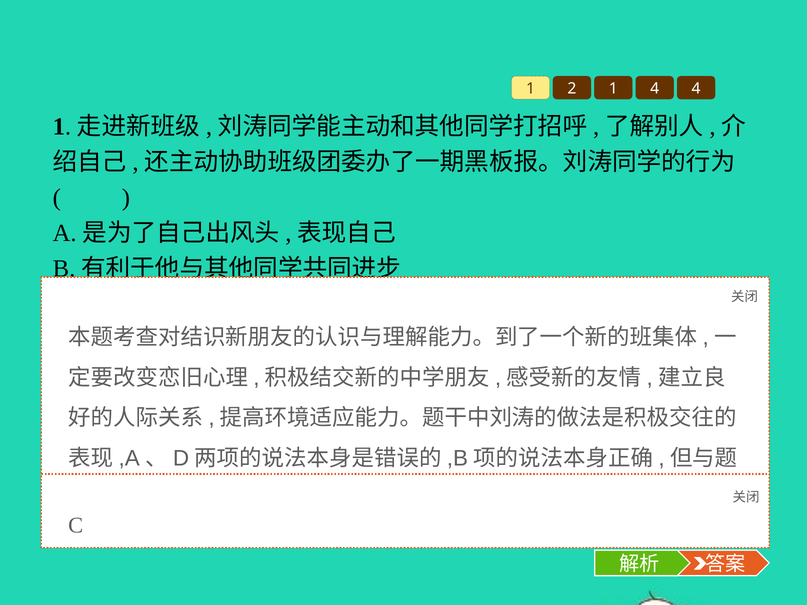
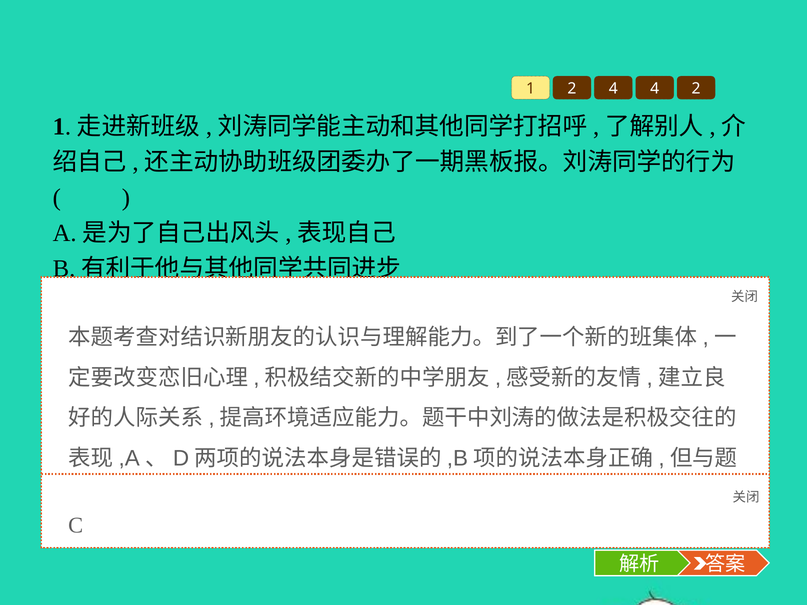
2 1: 1 -> 4 (613, 89)
4 4: 4 -> 2 (696, 89)
